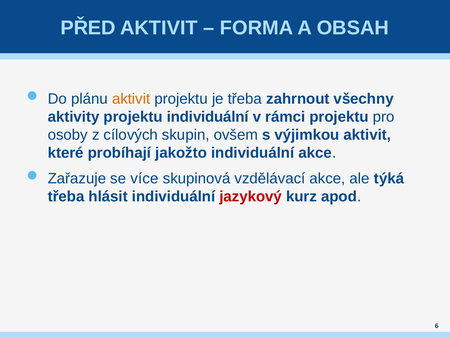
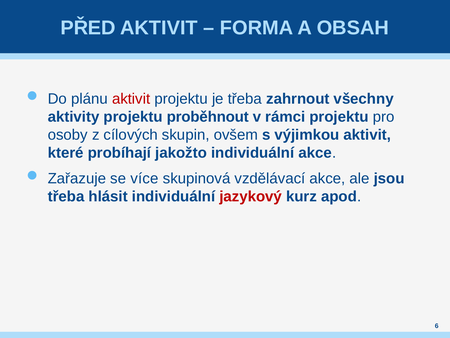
aktivit colour: orange -> red (131, 99)
projektu individuální: individuální -> proběhnout (208, 117)
týká: týká -> jsou (389, 178)
